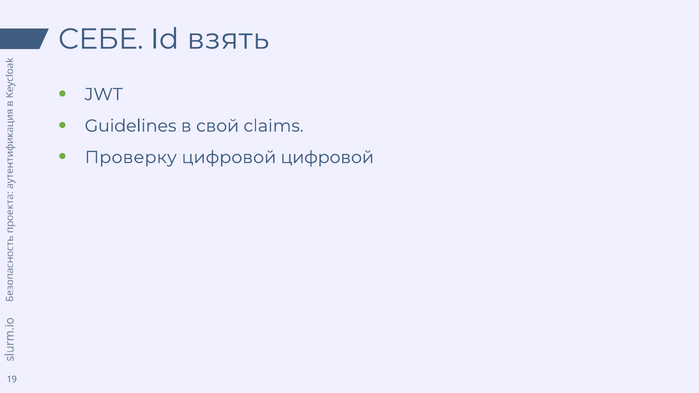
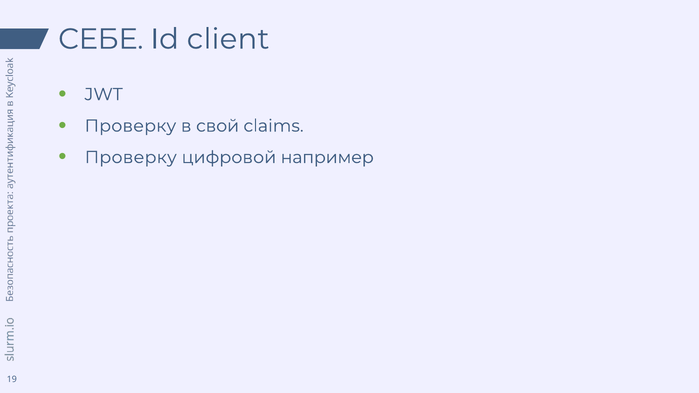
взять: взять -> client (228, 39)
Guidelines: Guidelines -> Проверку (130, 126)
цифровой цифровой: цифровой -> например (327, 157)
